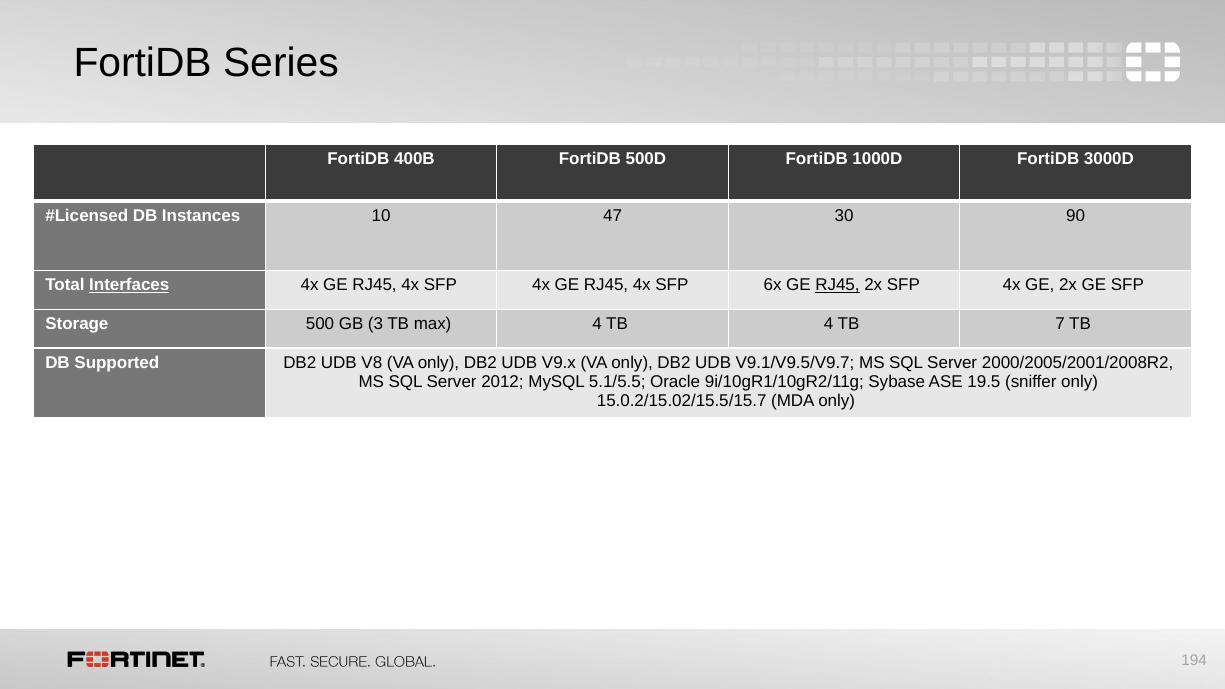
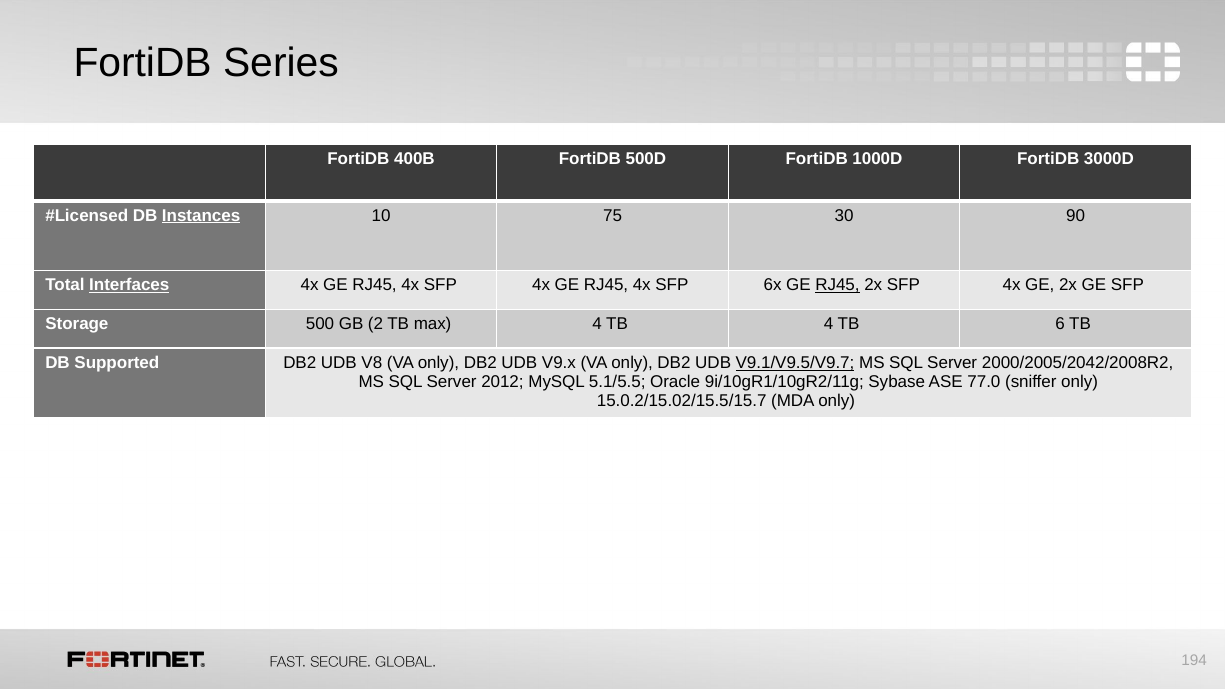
Instances underline: none -> present (201, 216)
47: 47 -> 75 (613, 216)
3: 3 -> 2 (376, 324)
7: 7 -> 6 (1060, 324)
V9.1/V9.5/V9.7 underline: none -> present (795, 363)
2000/2005/2001/2008R2: 2000/2005/2001/2008R2 -> 2000/2005/2042/2008R2 (1078, 363)
19.5: 19.5 -> 77.0 (984, 382)
